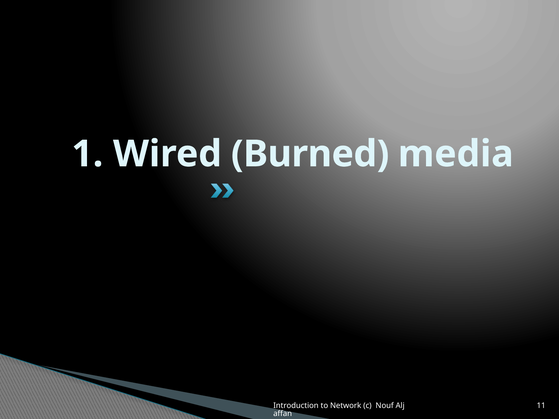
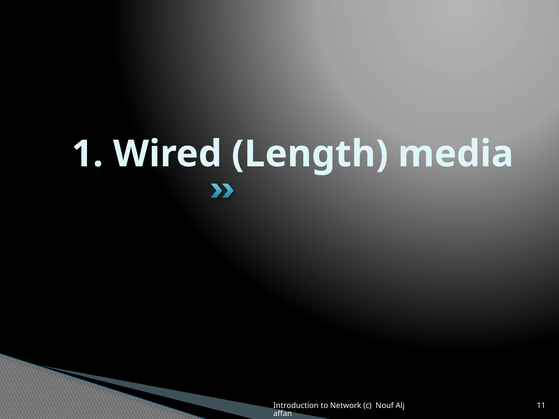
Burned: Burned -> Length (310, 154)
